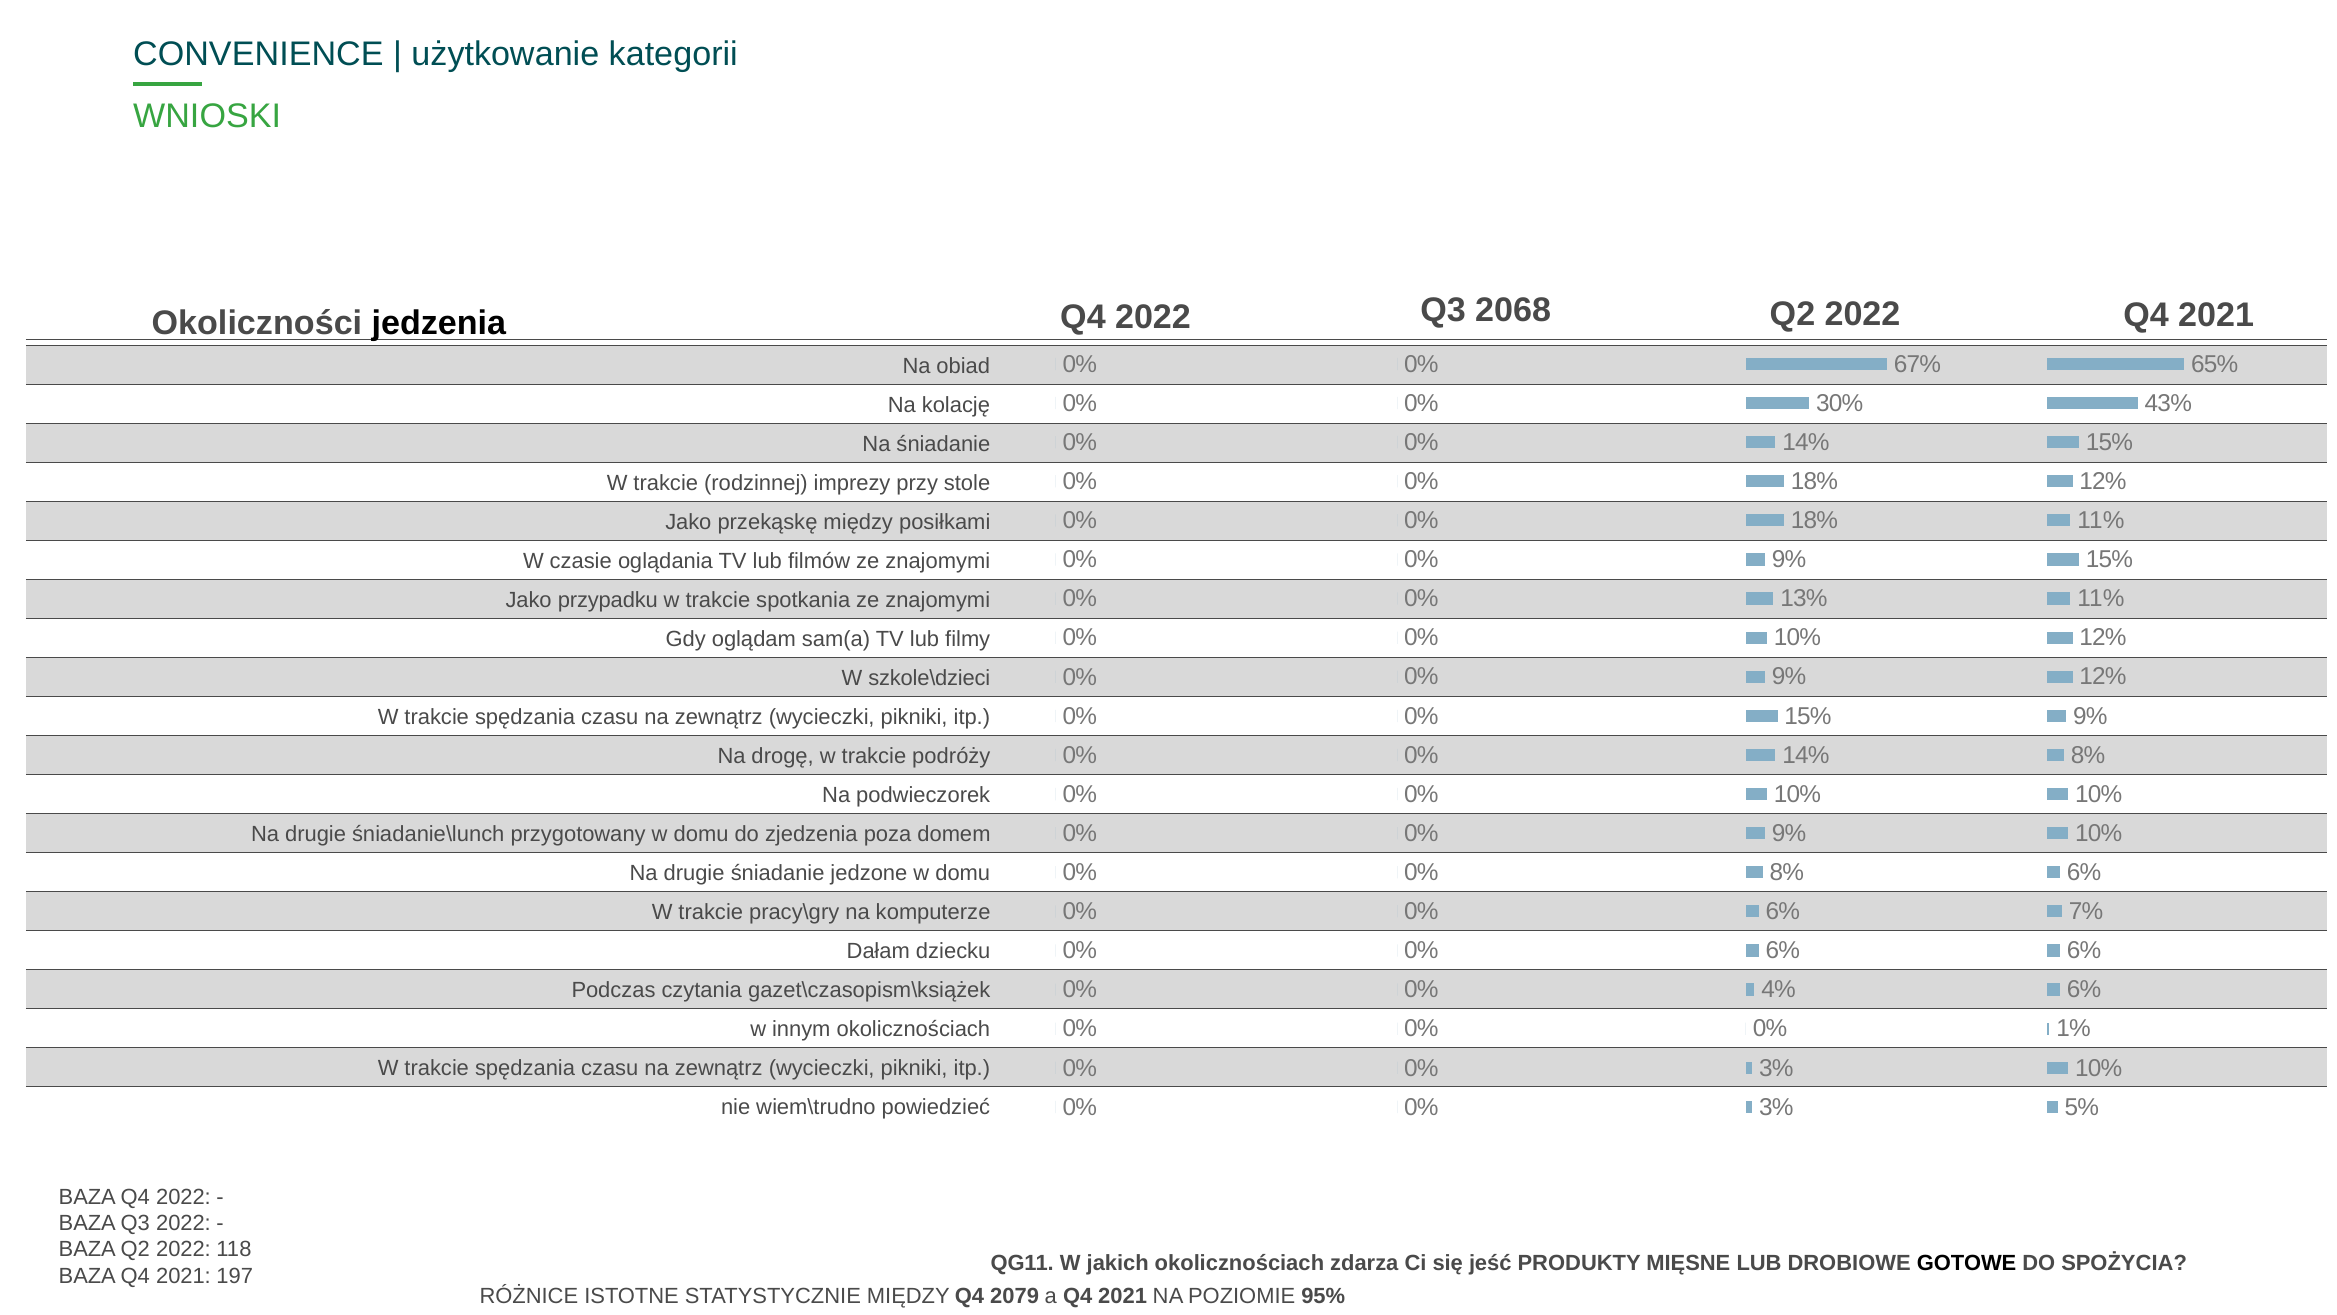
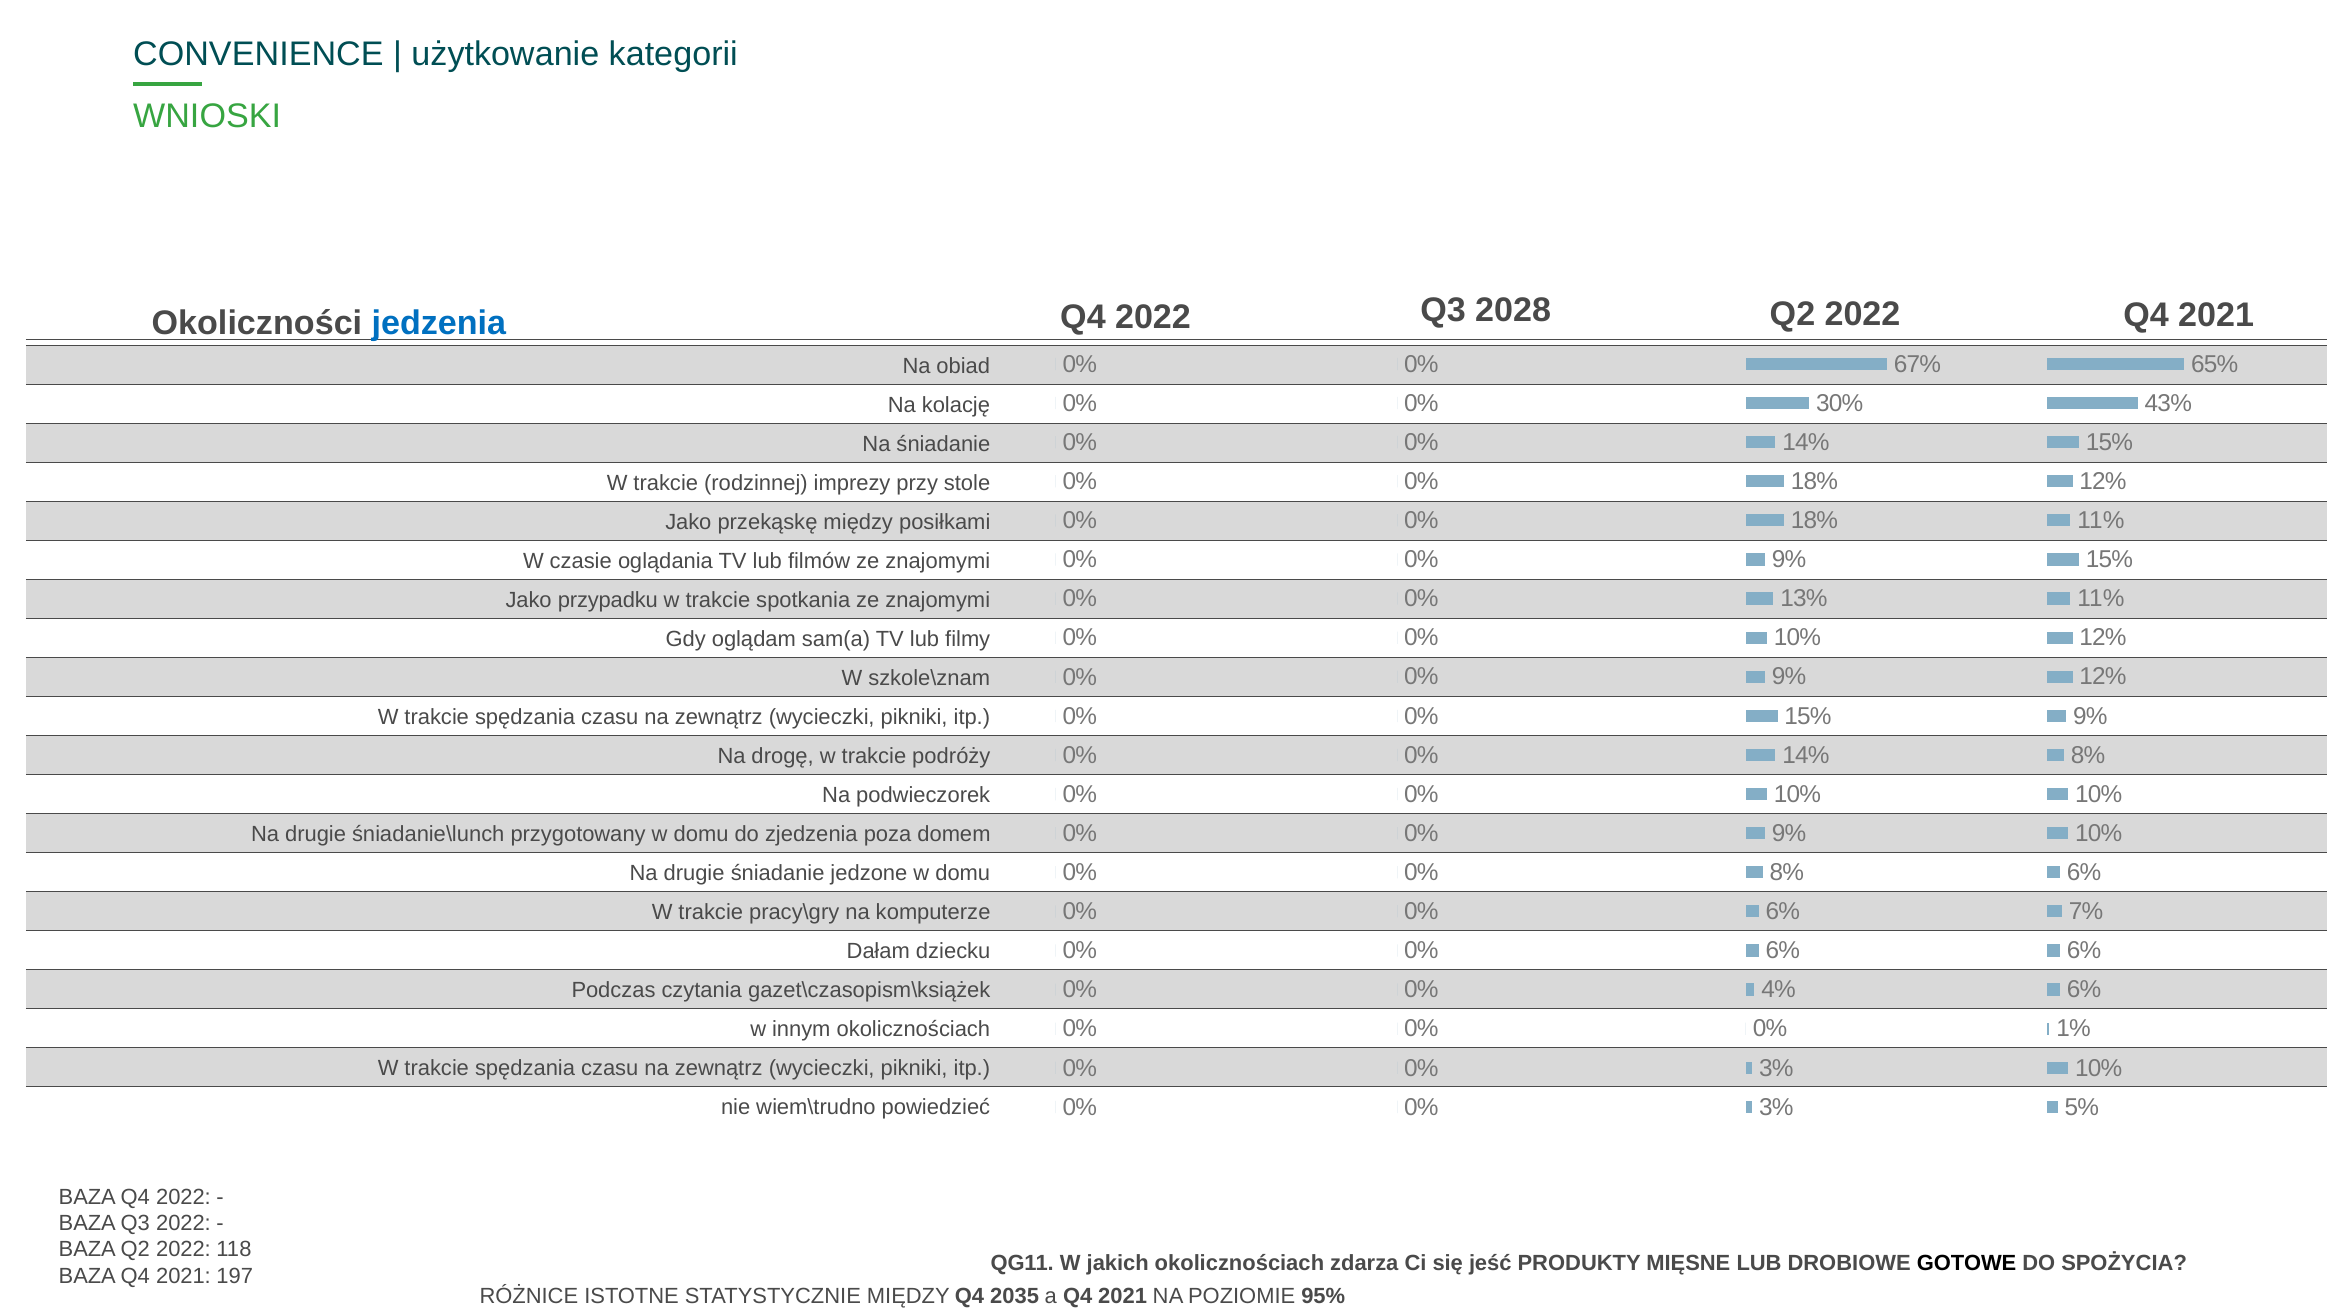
2068: 2068 -> 2028 (1513, 310)
jedzenia colour: black -> blue (439, 323)
szkole\dzieci: szkole\dzieci -> szkole\znam (929, 678)
2079: 2079 -> 2035 (1015, 1296)
